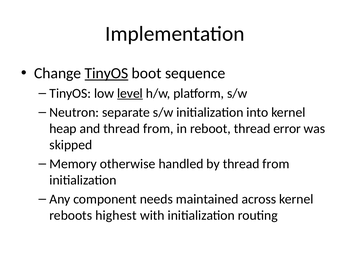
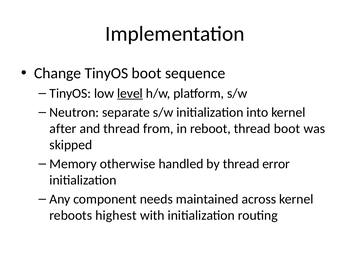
TinyOS underline: present -> none (106, 73)
heap: heap -> after (63, 129)
thread error: error -> boot (287, 129)
by thread from: from -> error (276, 164)
